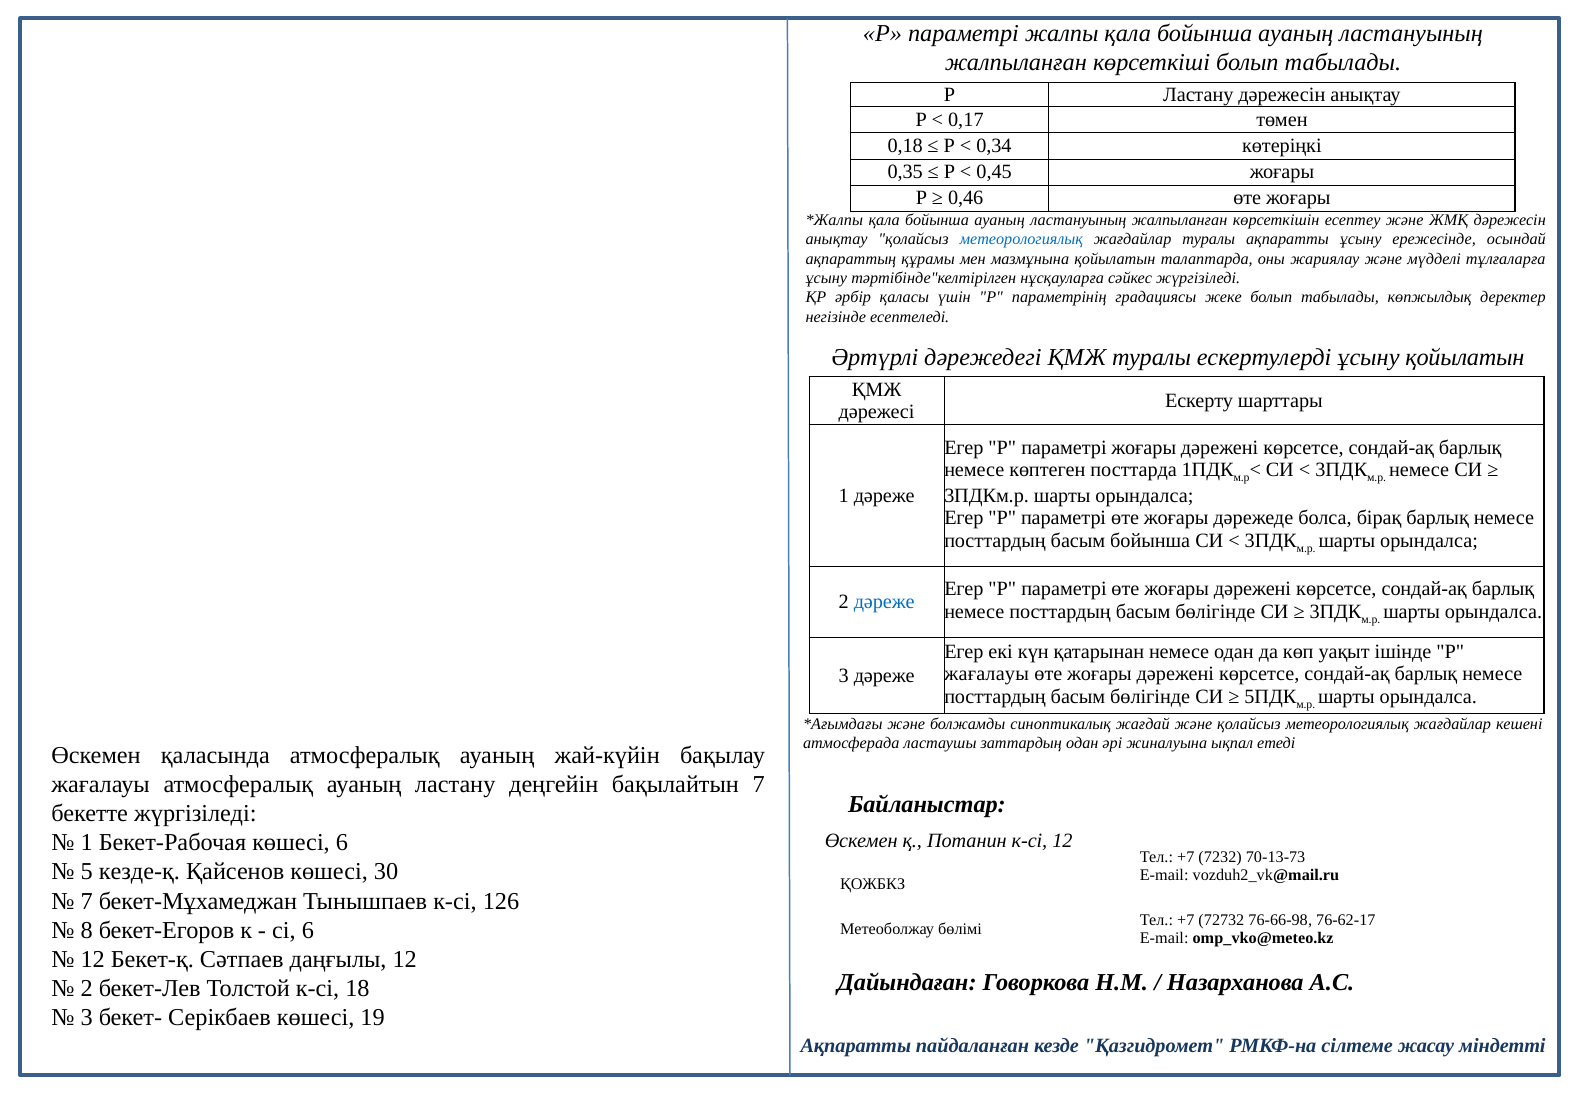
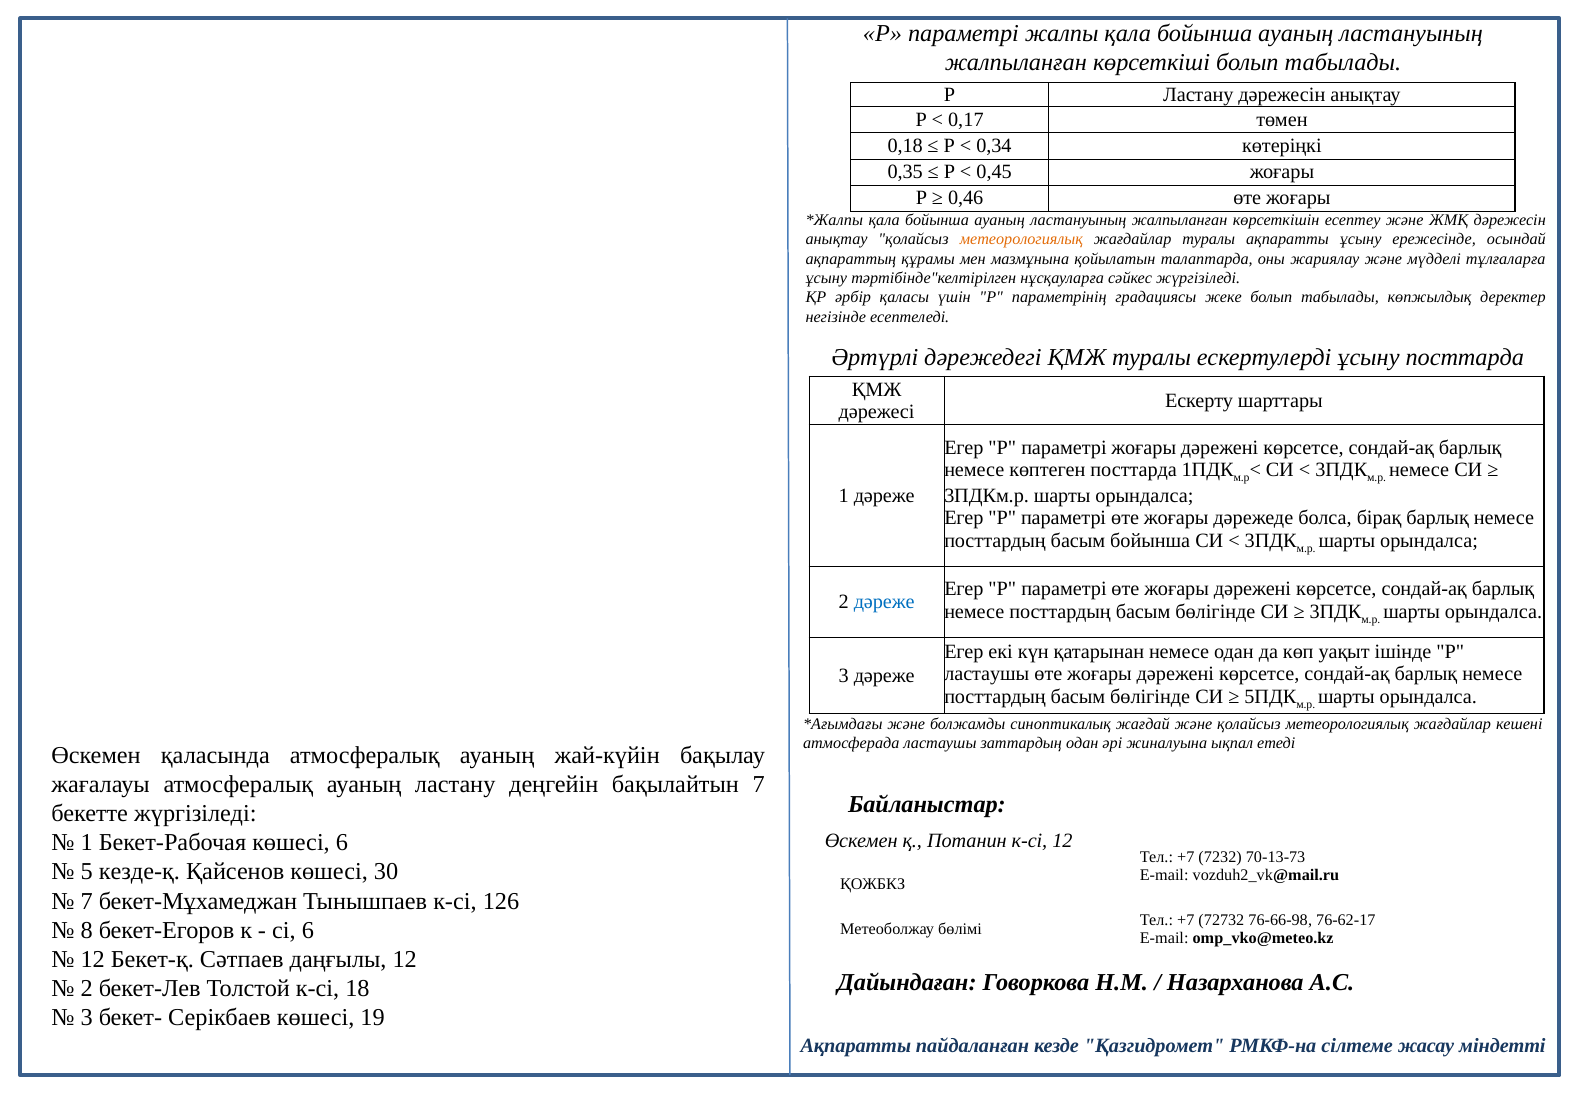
метеорологиялық colour: blue -> orange (1021, 239)
ұсыну қойылатын: қойылатын -> посттарда (1465, 358)
жағалауы: жағалауы -> ластаушы (987, 674)
